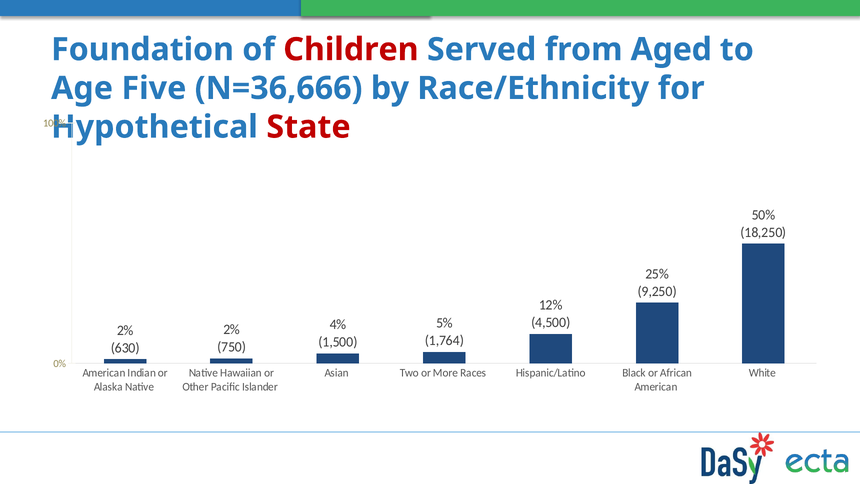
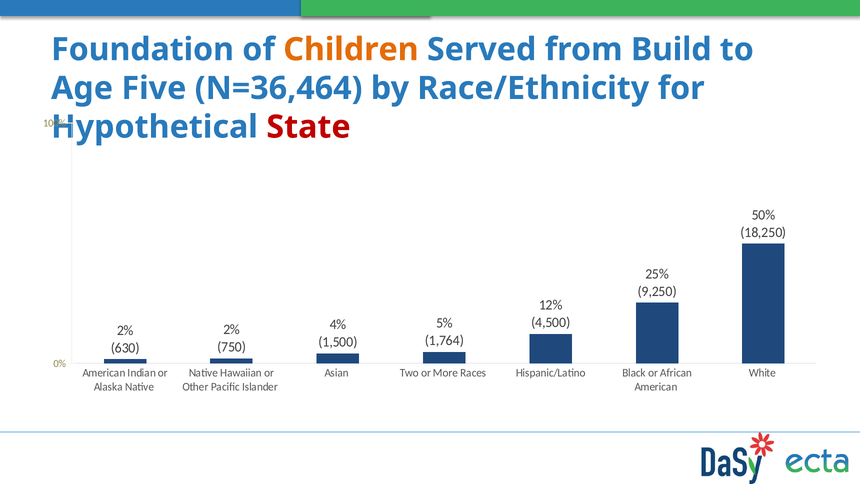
Children colour: red -> orange (351, 50)
Aged: Aged -> Build (671, 50)
N=36,666: N=36,666 -> N=36,464 (279, 88)
